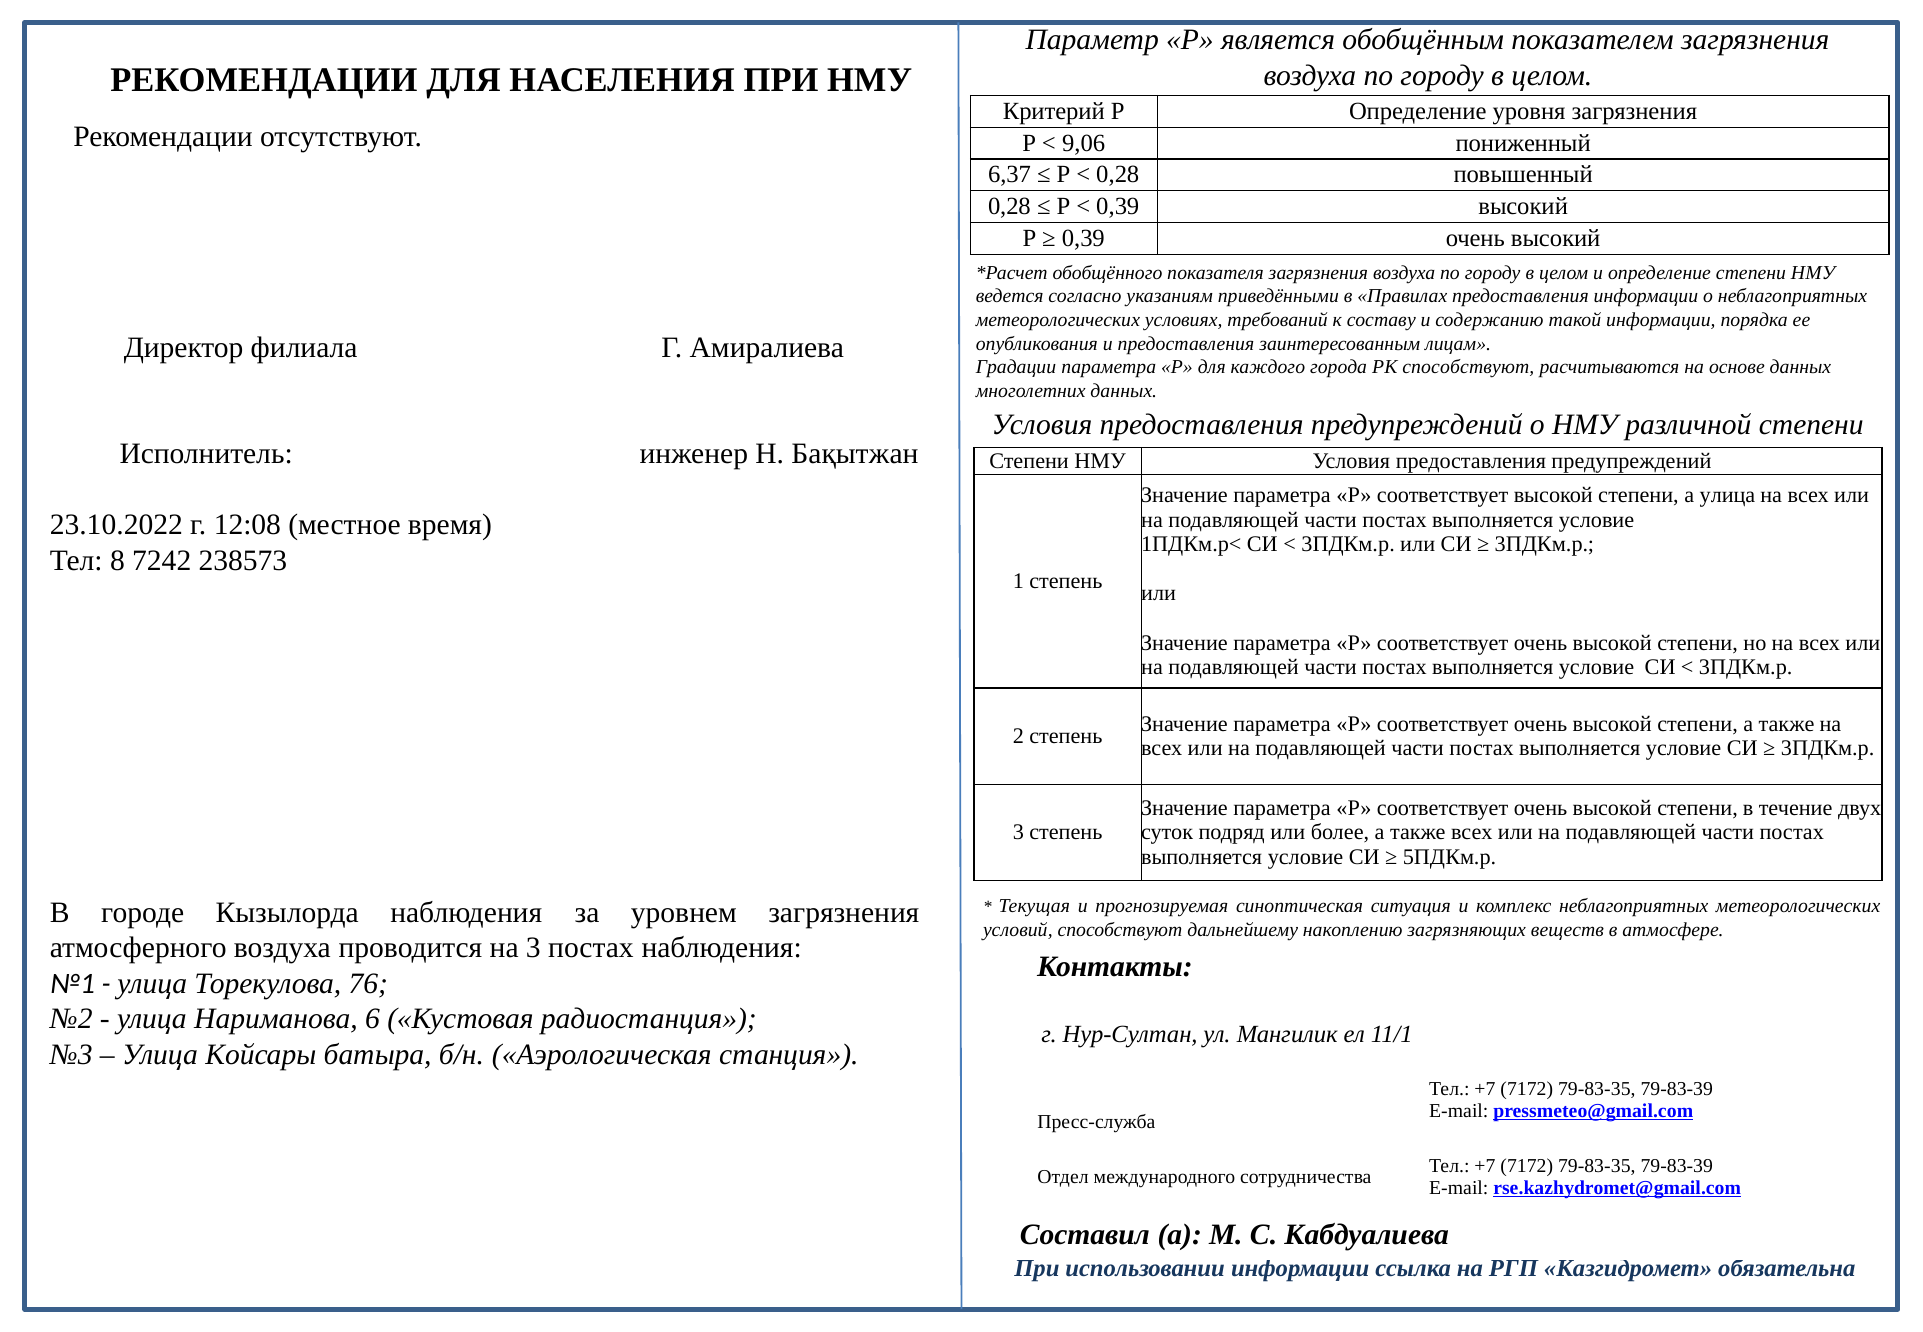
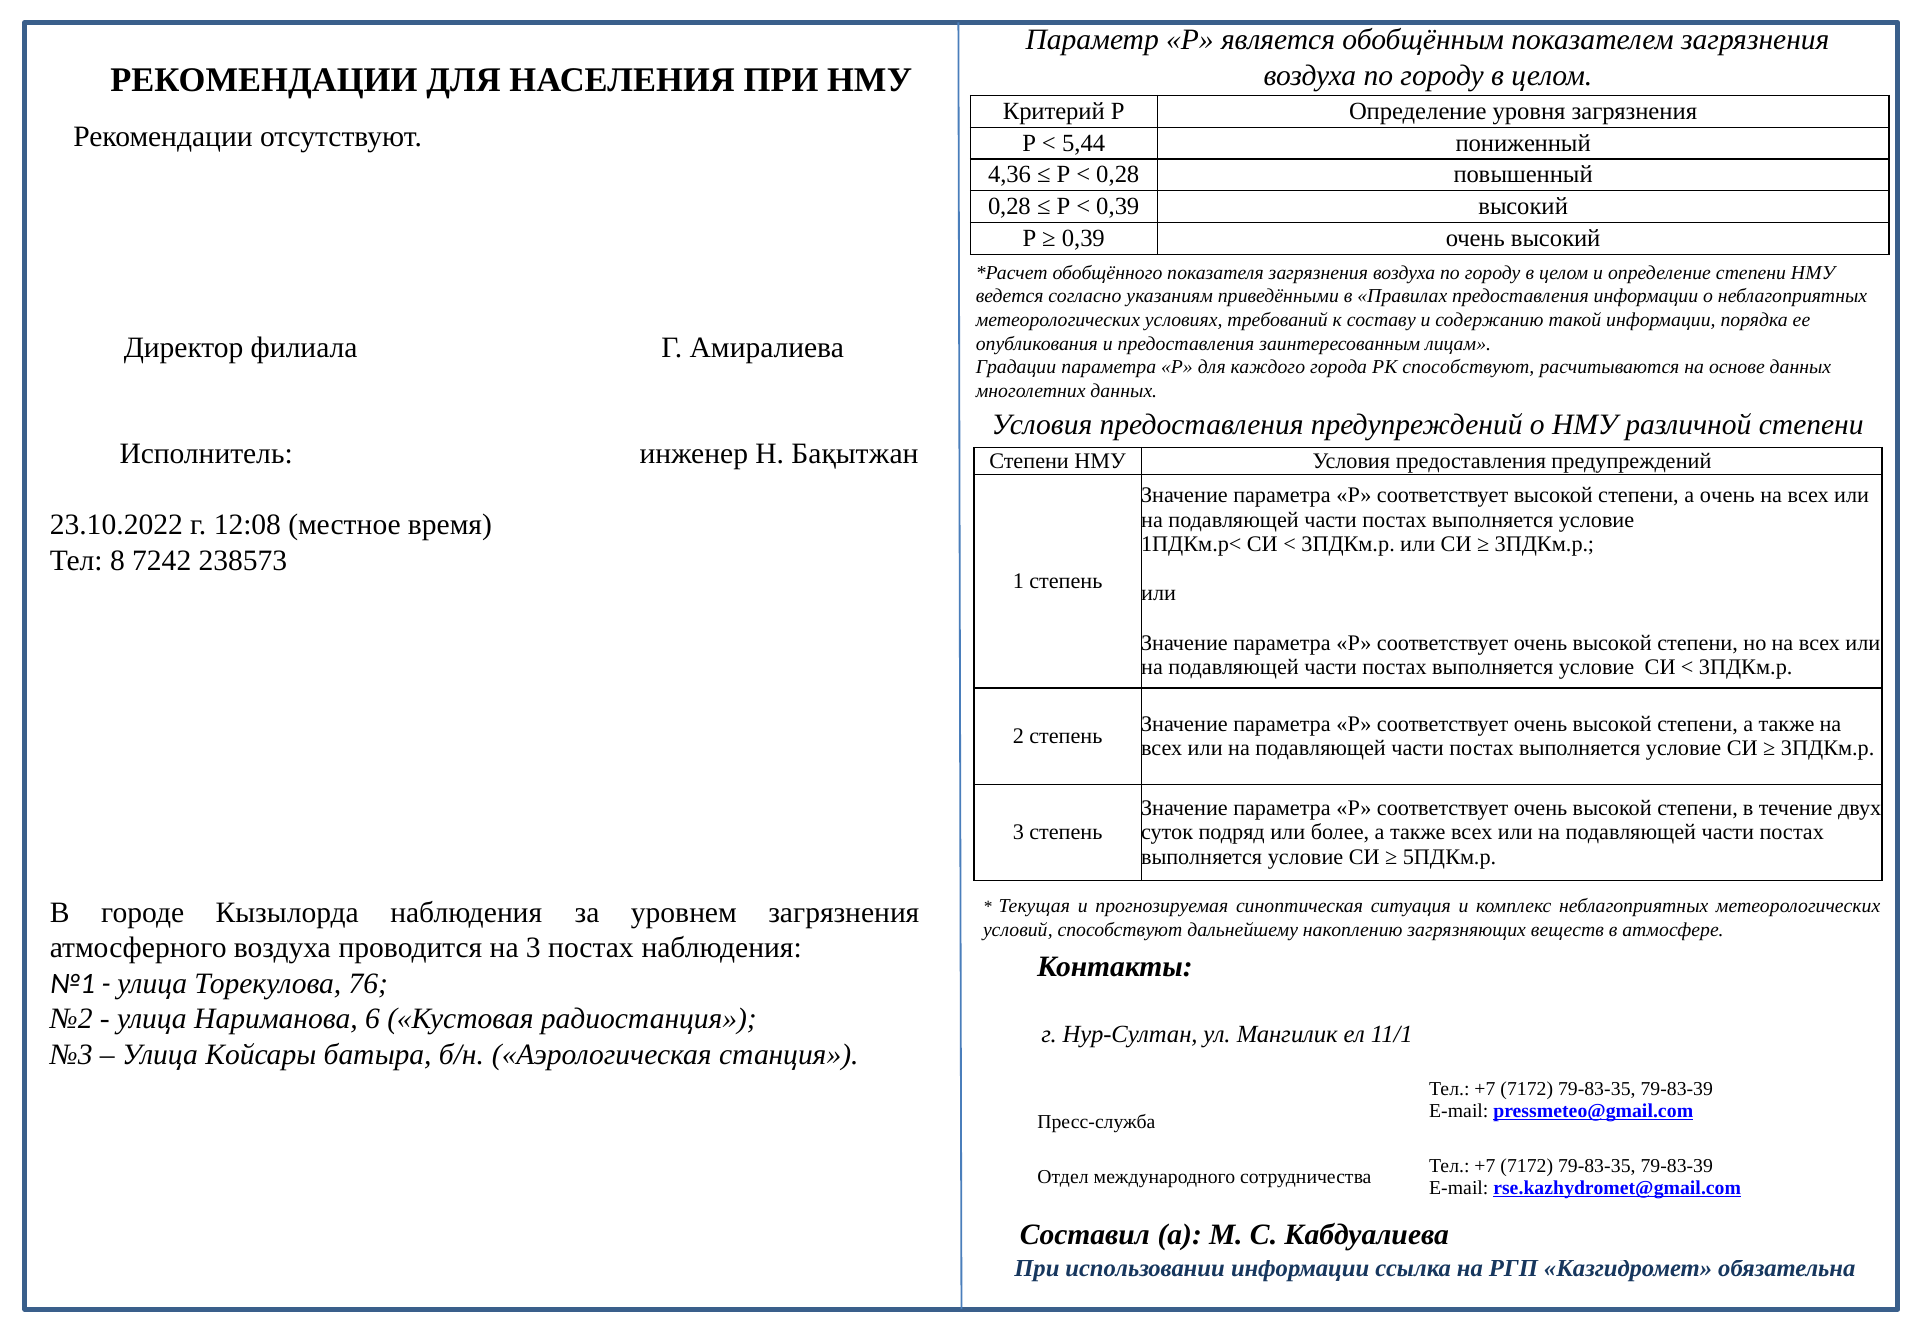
9,06: 9,06 -> 5,44 (1084, 143)
6,37: 6,37 -> 4,36 (1009, 175)
а улица: улица -> очень (1727, 495)
